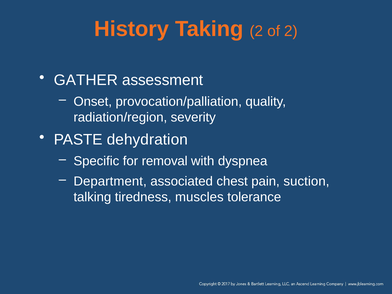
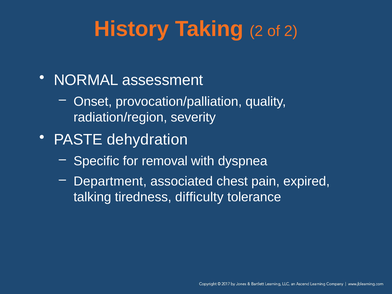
GATHER: GATHER -> NORMAL (86, 80)
suction: suction -> expired (307, 181)
muscles: muscles -> difficulty (199, 197)
